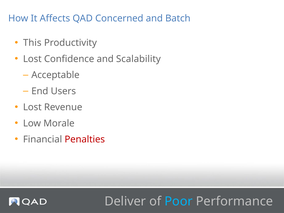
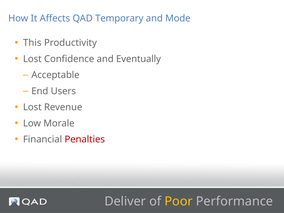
Concerned: Concerned -> Temporary (119, 18)
Batch: Batch -> Mode (178, 18)
Scalability: Scalability -> Eventually (138, 59)
Poor colour: light blue -> yellow (179, 201)
